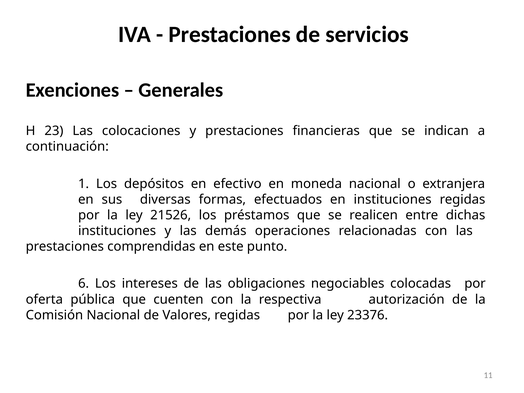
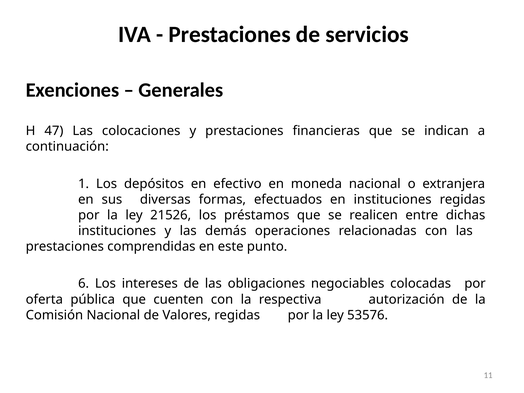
23: 23 -> 47 (54, 131)
23376: 23376 -> 53576 (368, 315)
